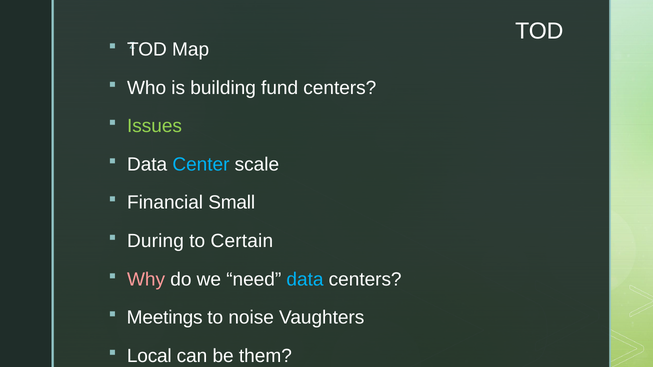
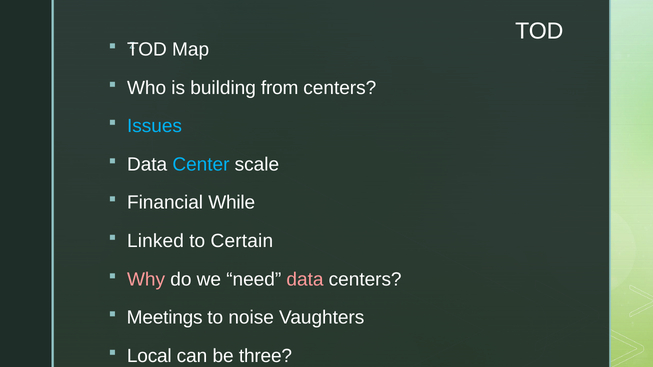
fund: fund -> from (280, 88)
Issues colour: light green -> light blue (155, 126)
Small: Small -> While (232, 203)
During: During -> Linked (155, 241)
data colour: light blue -> pink (305, 280)
them: them -> three (265, 356)
